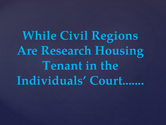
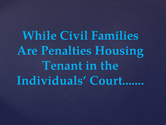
Regions: Regions -> Families (115, 35)
Research: Research -> Penalties (66, 50)
